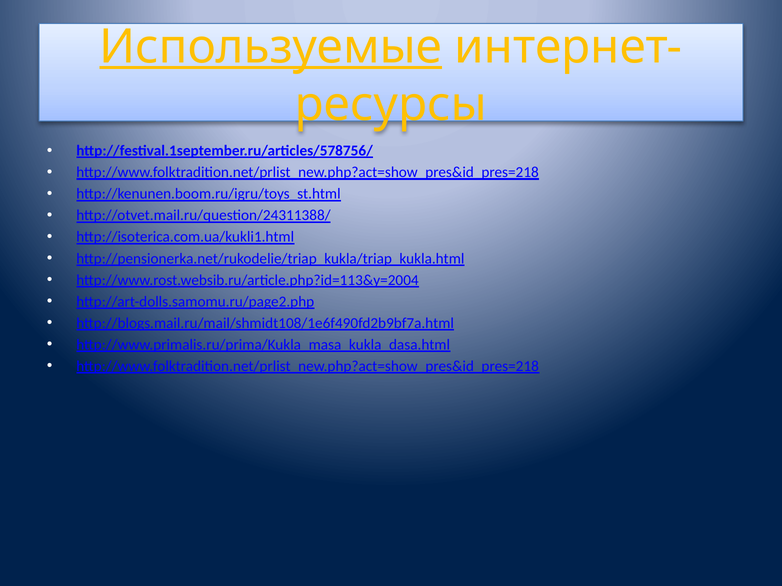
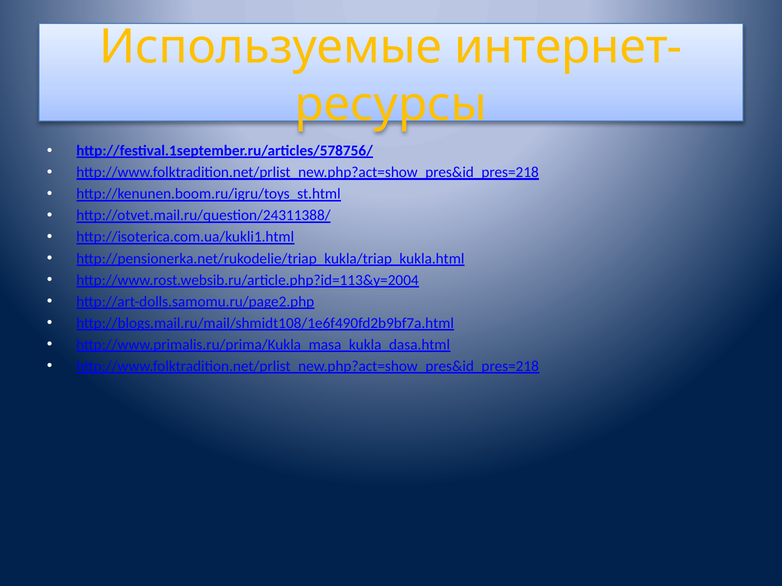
Используемые underline: present -> none (271, 47)
